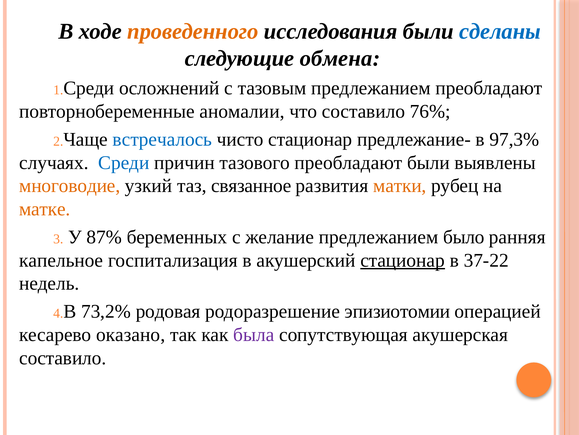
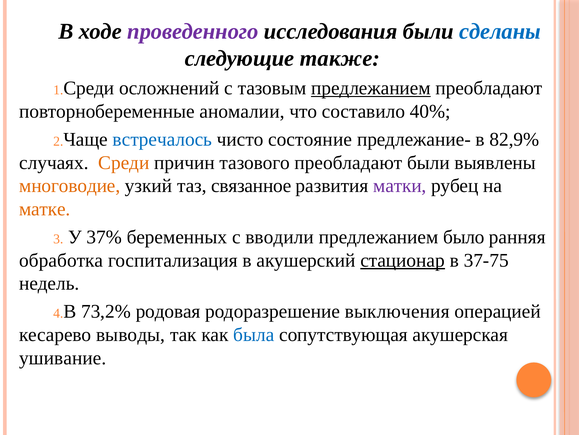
проведенного colour: orange -> purple (193, 31)
обмена: обмена -> также (340, 58)
предлежанием underline: none -> present (371, 88)
76%: 76% -> 40% (430, 111)
чисто стационар: стационар -> состояние (310, 139)
97,3%: 97,3% -> 82,9% (514, 139)
Среди colour: blue -> orange (124, 162)
матки colour: orange -> purple (400, 186)
87%: 87% -> 37% (104, 237)
желание: желание -> вводили (280, 237)
капельное: капельное -> обработка (61, 260)
37-22: 37-22 -> 37-75 (486, 260)
эпизиотомии: эпизиотомии -> выключения (397, 311)
оказано: оказано -> выводы (131, 334)
была colour: purple -> blue (254, 334)
составило: составило -> ушивание (63, 357)
